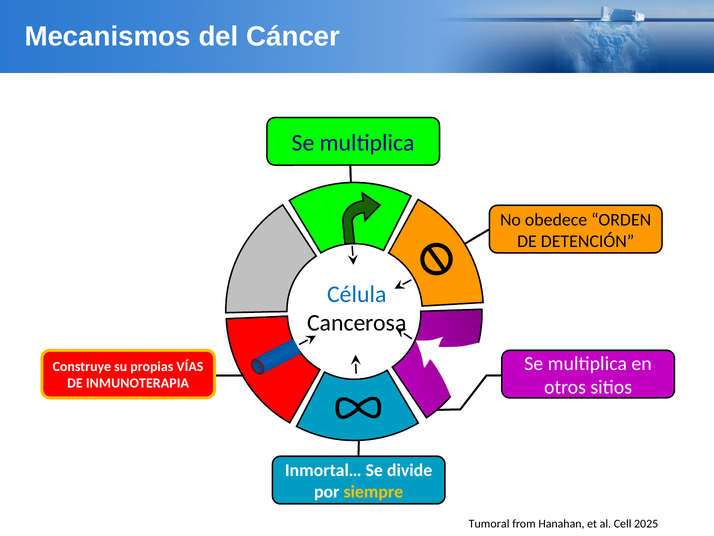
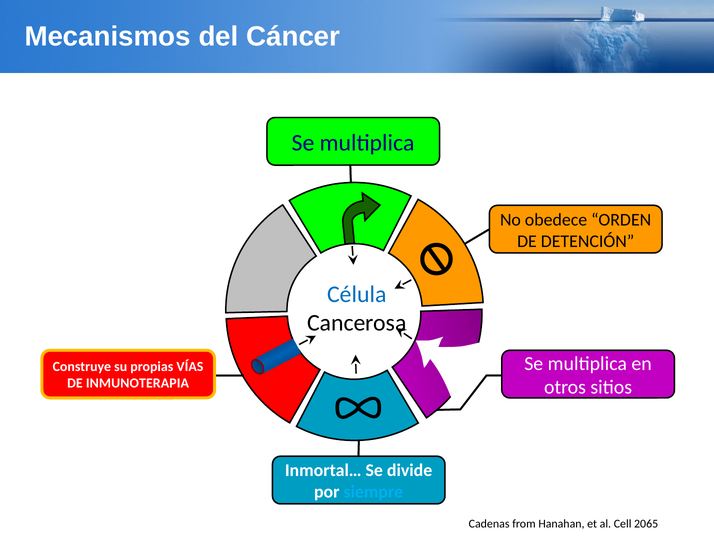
siempre colour: yellow -> light blue (373, 492)
Tumoral: Tumoral -> Cadenas (489, 523)
2025: 2025 -> 2065 (646, 523)
